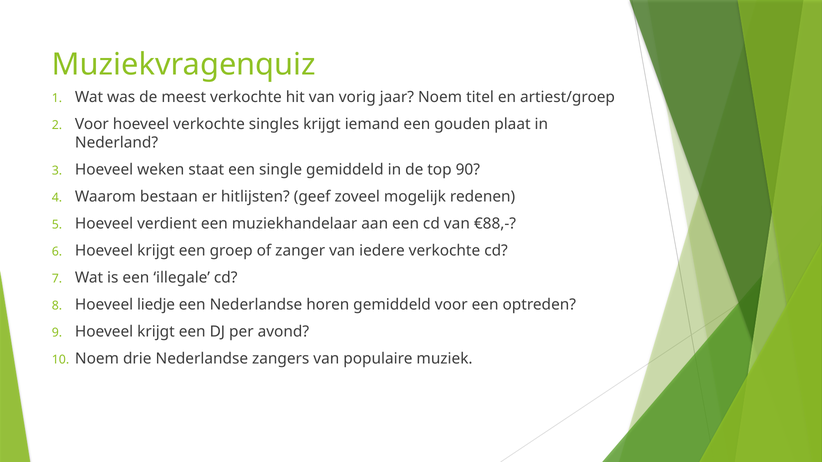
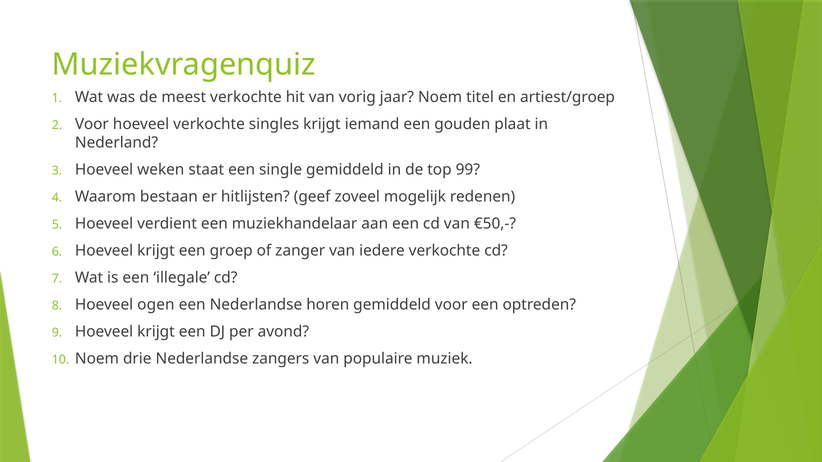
90: 90 -> 99 (468, 170)
€88,-: €88,- -> €50,- (495, 224)
liedje: liedje -> ogen (156, 305)
